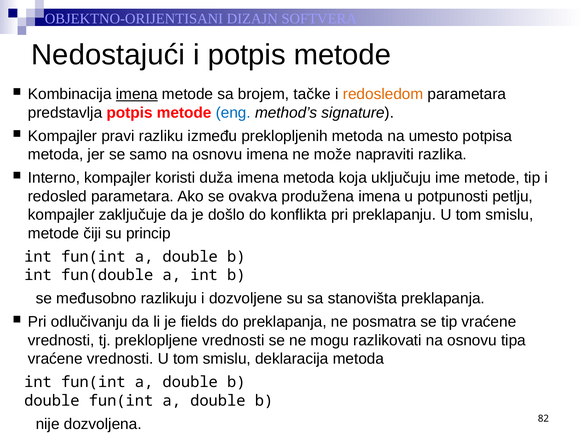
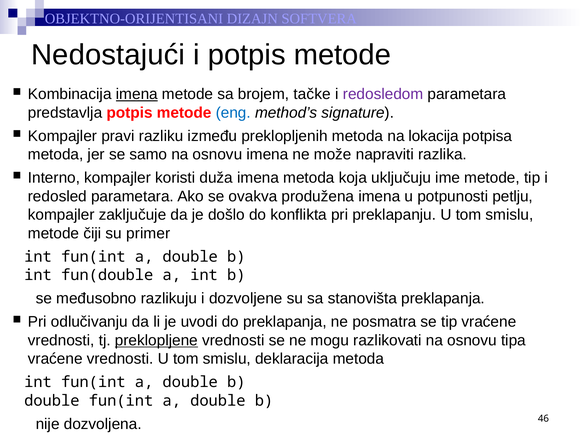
redosledom colour: orange -> purple (383, 94)
umesto: umesto -> lokacija (434, 136)
princip: princip -> primer (148, 233)
fields: fields -> uvodi (199, 322)
preklopljene underline: none -> present (156, 340)
82: 82 -> 46 (543, 419)
